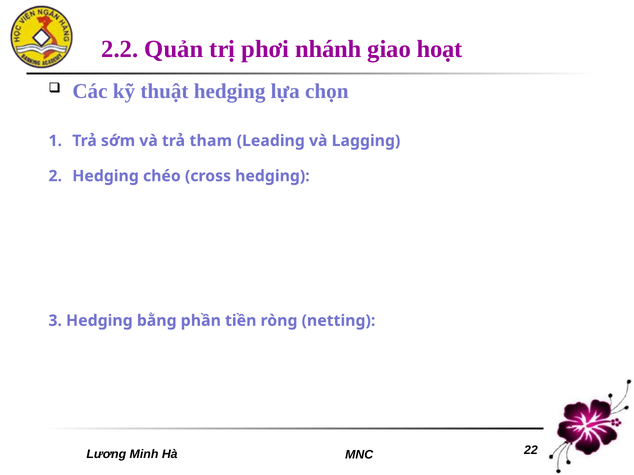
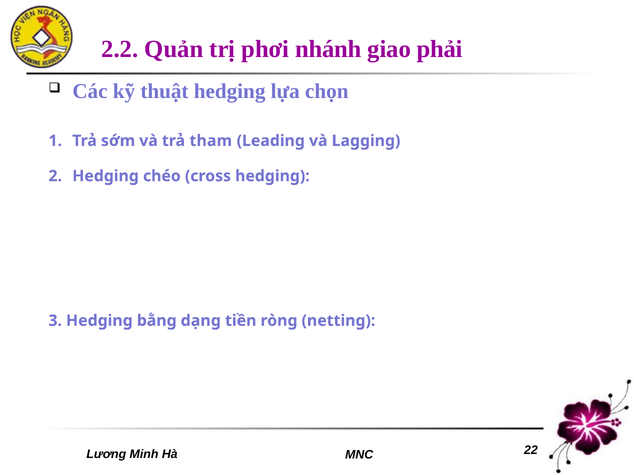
hoạt: hoạt -> phải (440, 49)
phần: phần -> dạng (201, 321)
